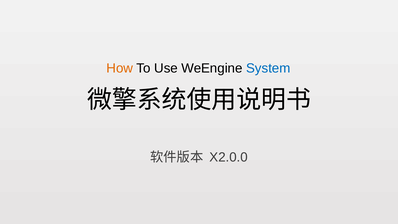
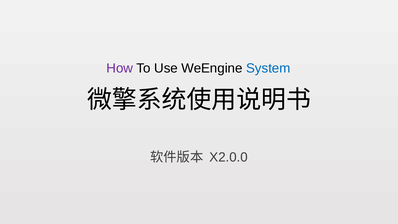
How colour: orange -> purple (120, 68)
